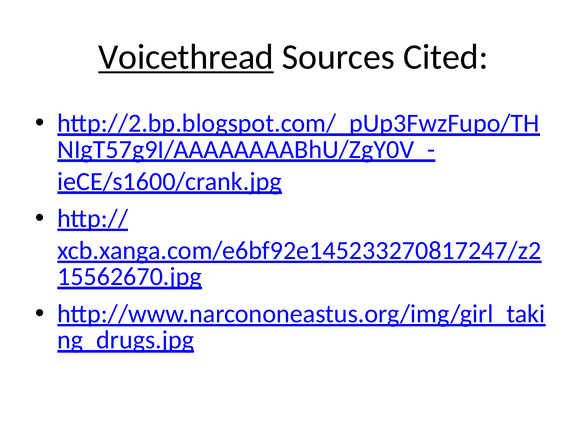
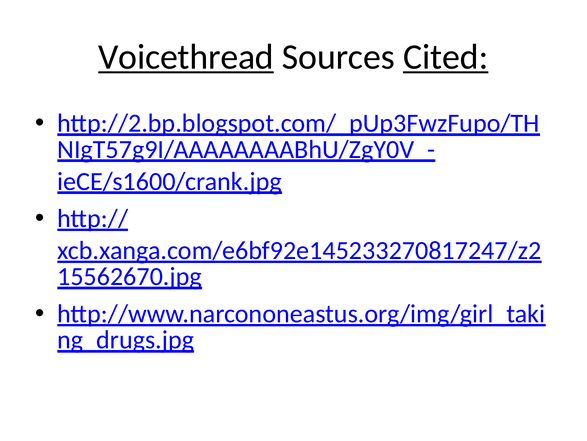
Cited underline: none -> present (446, 57)
